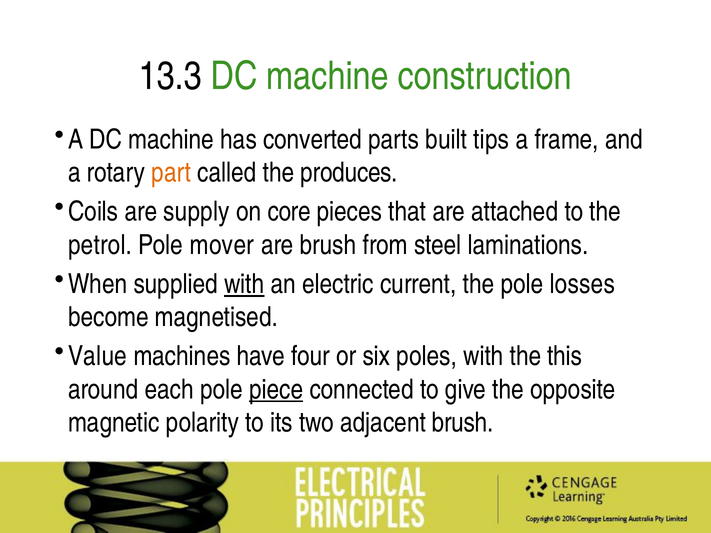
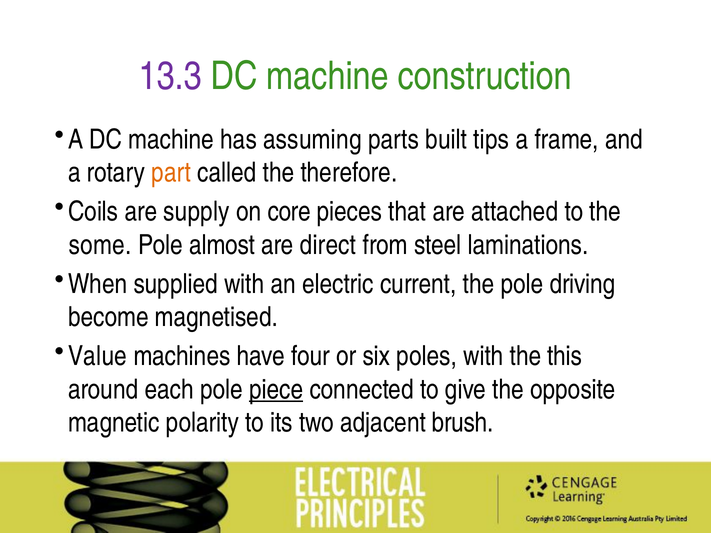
13.3 colour: black -> purple (170, 76)
converted: converted -> assuming (312, 140)
produces: produces -> therefore (349, 173)
petrol: petrol -> some (100, 245)
mover: mover -> almost (222, 245)
are brush: brush -> direct (328, 245)
with underline: present -> none (244, 284)
losses: losses -> driving (582, 284)
